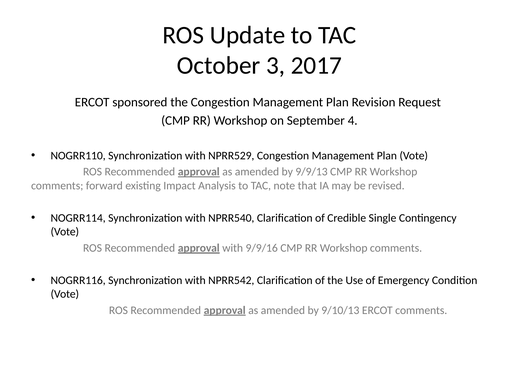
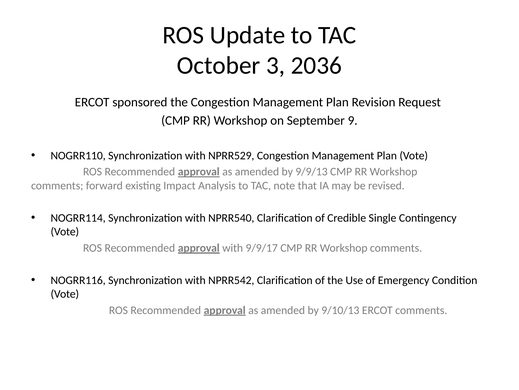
2017: 2017 -> 2036 (316, 65)
4: 4 -> 9 (353, 120)
9/9/16: 9/9/16 -> 9/9/17 (262, 247)
